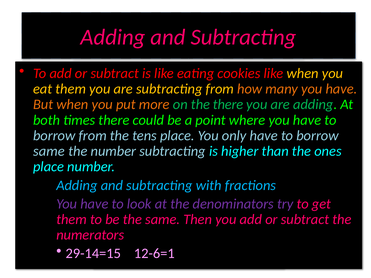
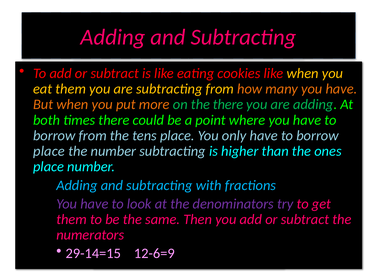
same: same -> place (49, 151)
12-6=1: 12-6=1 -> 12-6=9 (154, 254)
